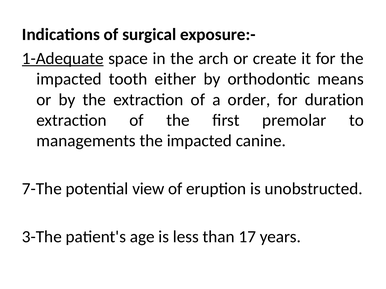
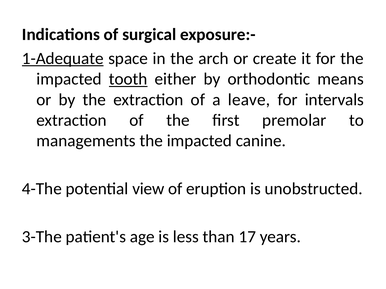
tooth underline: none -> present (128, 79)
order: order -> leave (249, 100)
duration: duration -> intervals (334, 100)
7-The: 7-The -> 4-The (42, 189)
